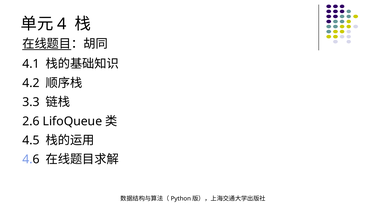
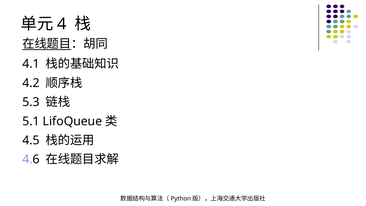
3.3: 3.3 -> 5.3 (31, 102)
2.6: 2.6 -> 5.1 (31, 121)
